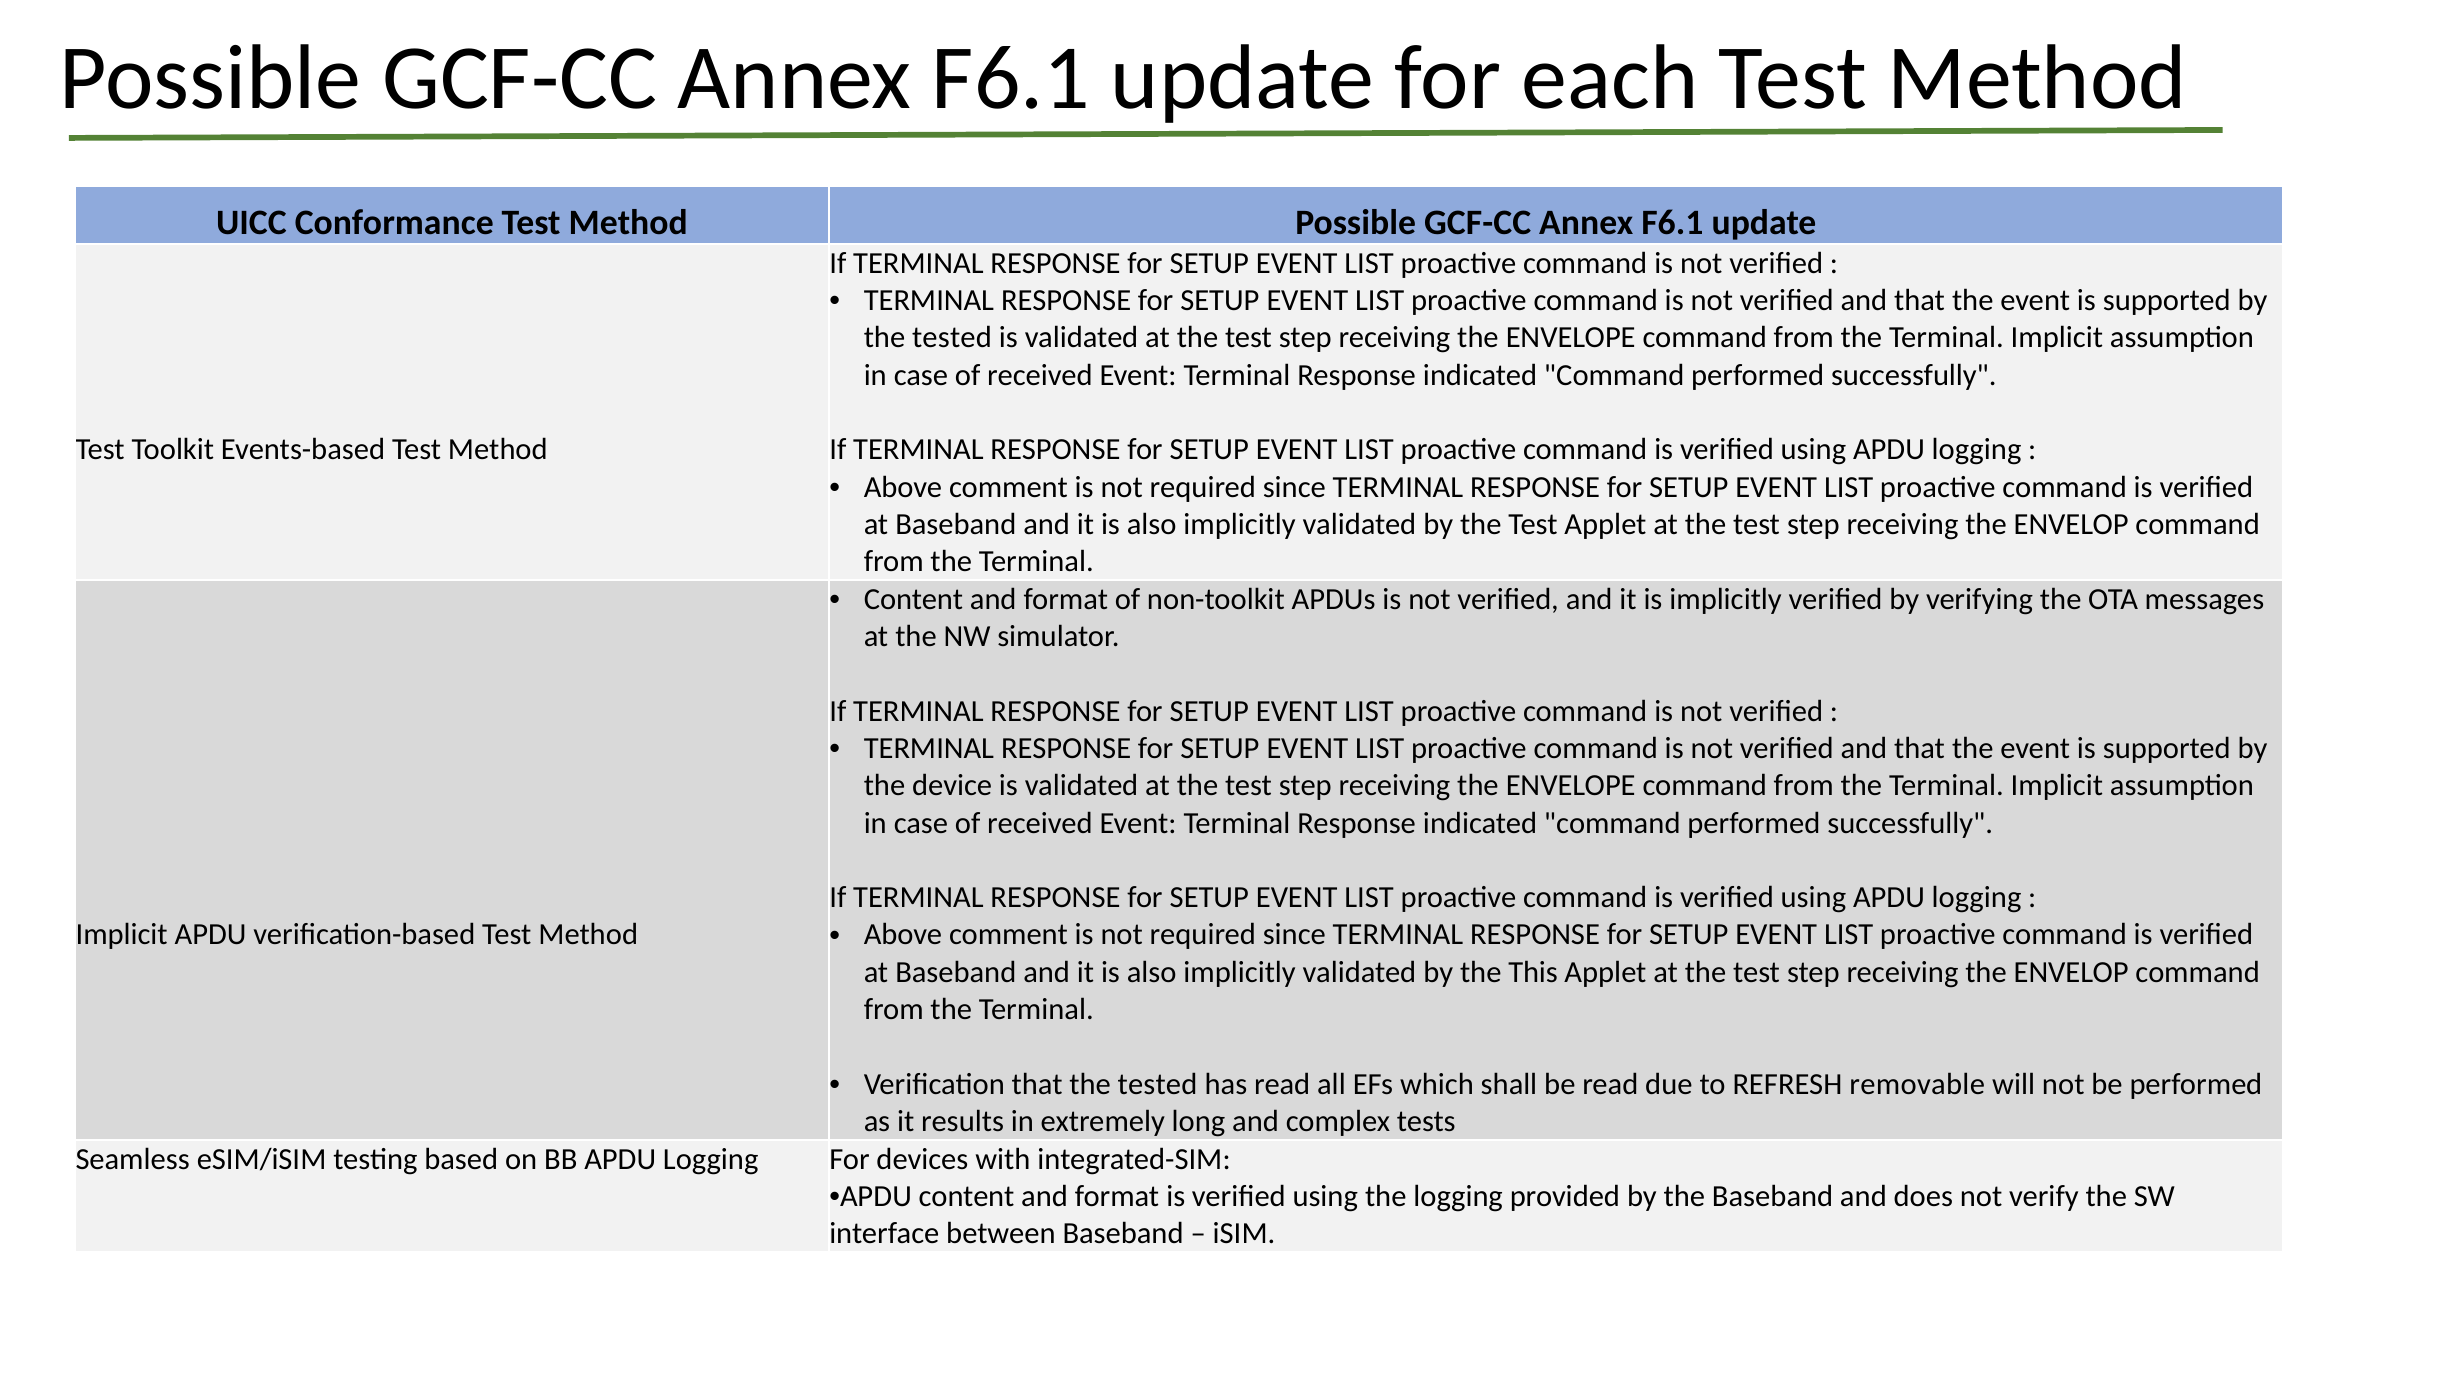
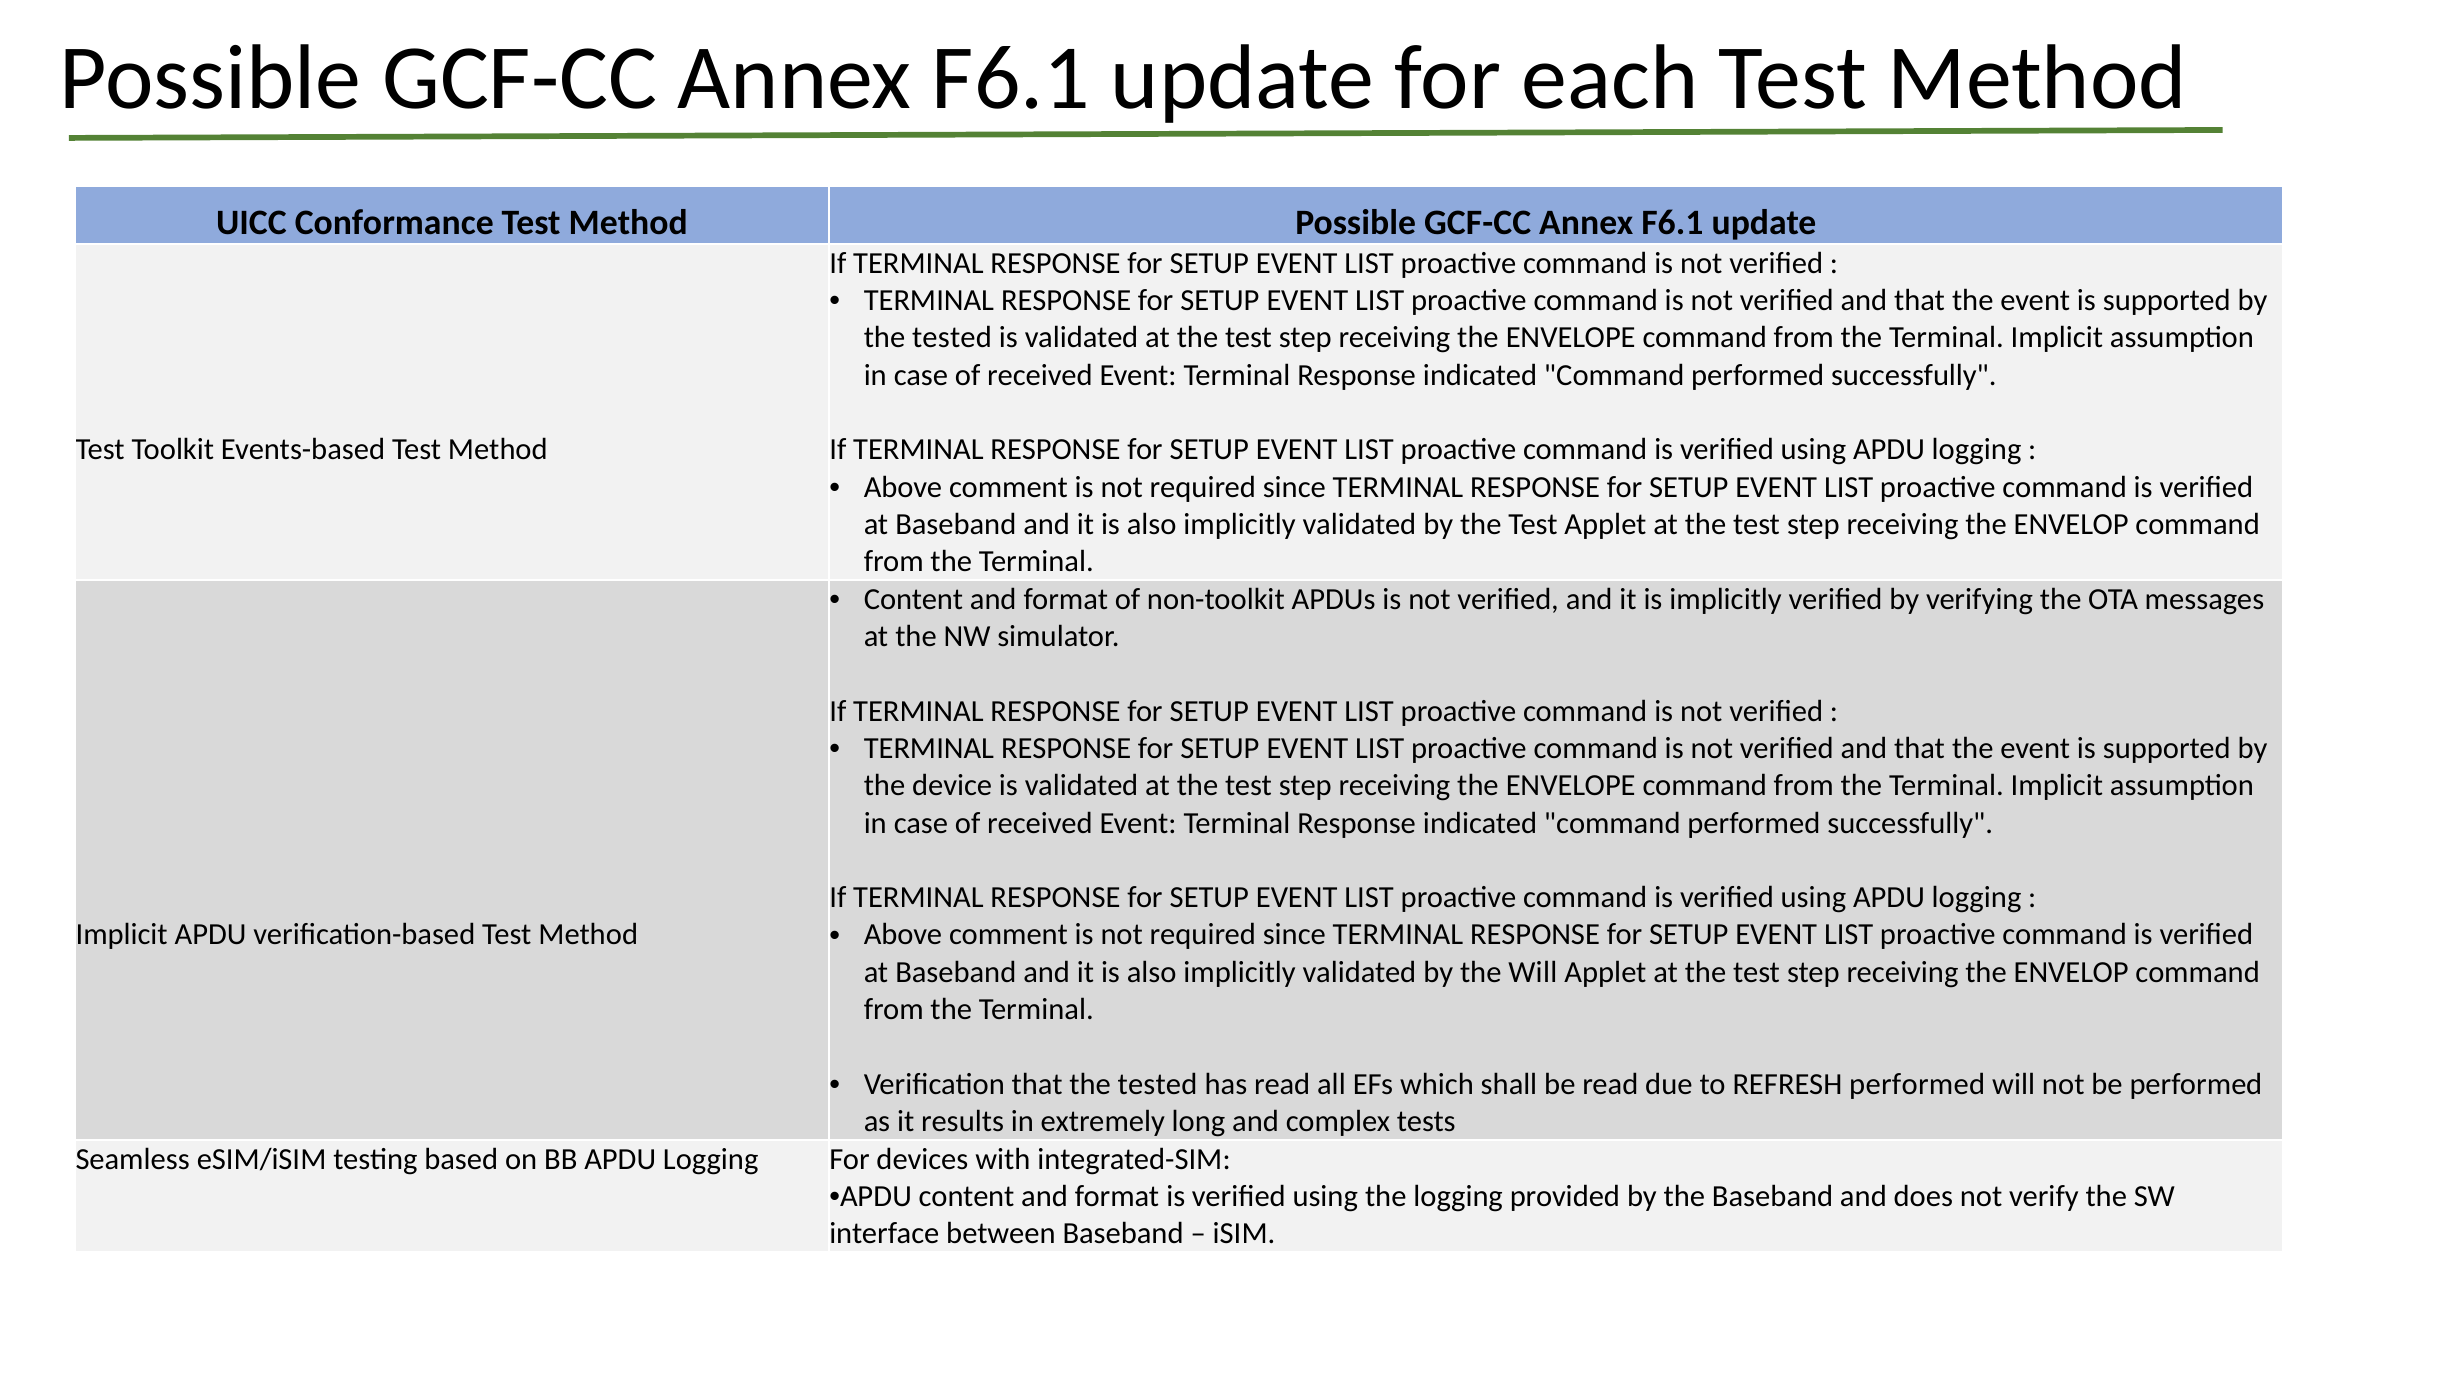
the This: This -> Will (1533, 972)
REFRESH removable: removable -> performed (1917, 1084)
